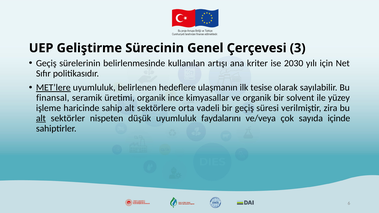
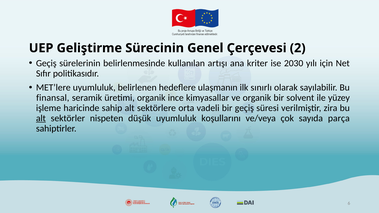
3: 3 -> 2 (298, 48)
MET’lere underline: present -> none (53, 88)
tesise: tesise -> sınırlı (261, 88)
faydalarını: faydalarını -> koşullarını (221, 118)
içinde: içinde -> parça (339, 118)
